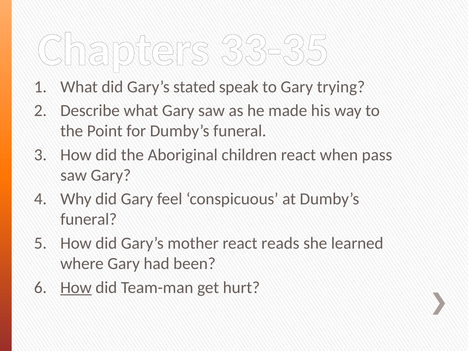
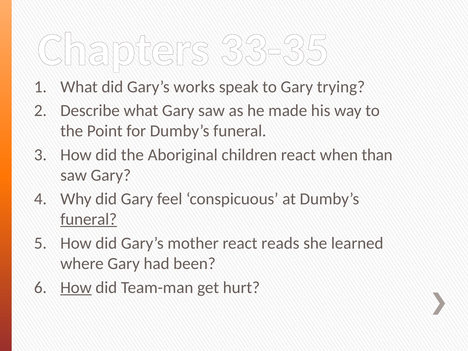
stated: stated -> works (194, 87)
pass: pass -> than (377, 155)
funeral underline: none -> present (89, 219)
